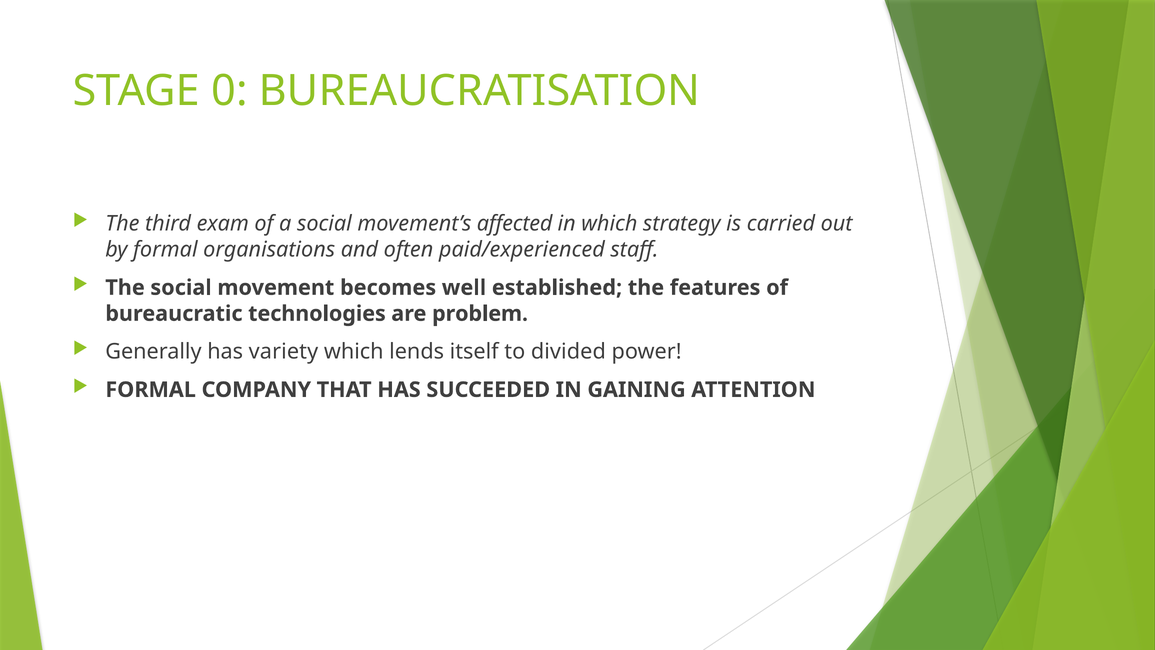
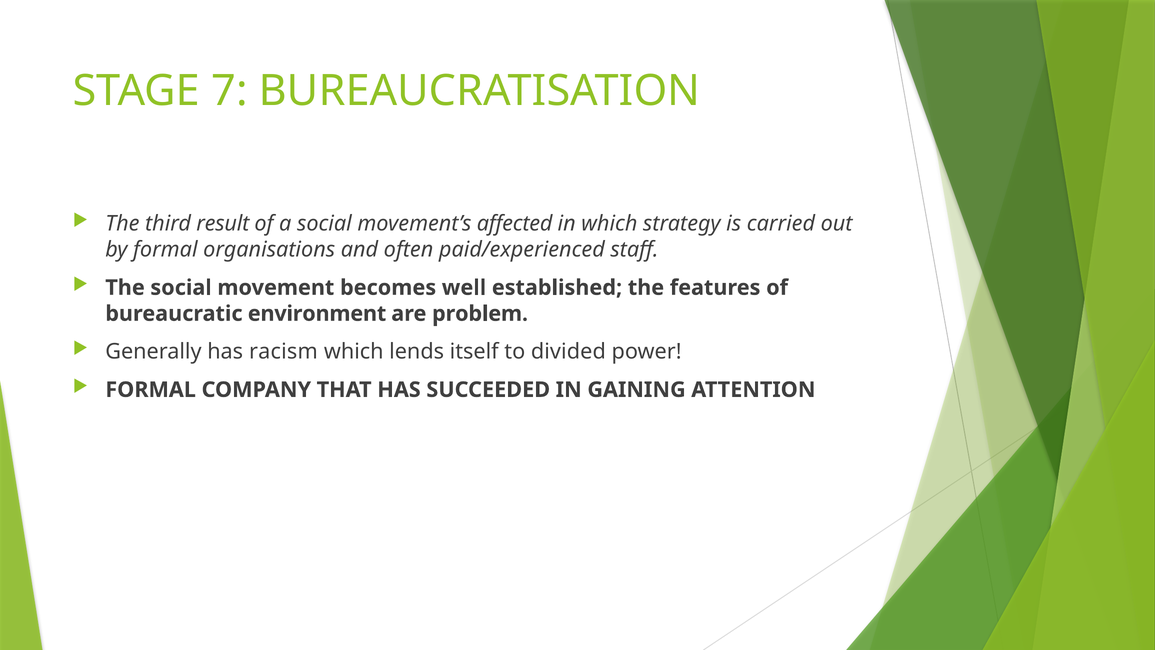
0: 0 -> 7 (229, 91)
exam: exam -> result (223, 224)
technologies: technologies -> environment (317, 314)
variety: variety -> racism (283, 352)
